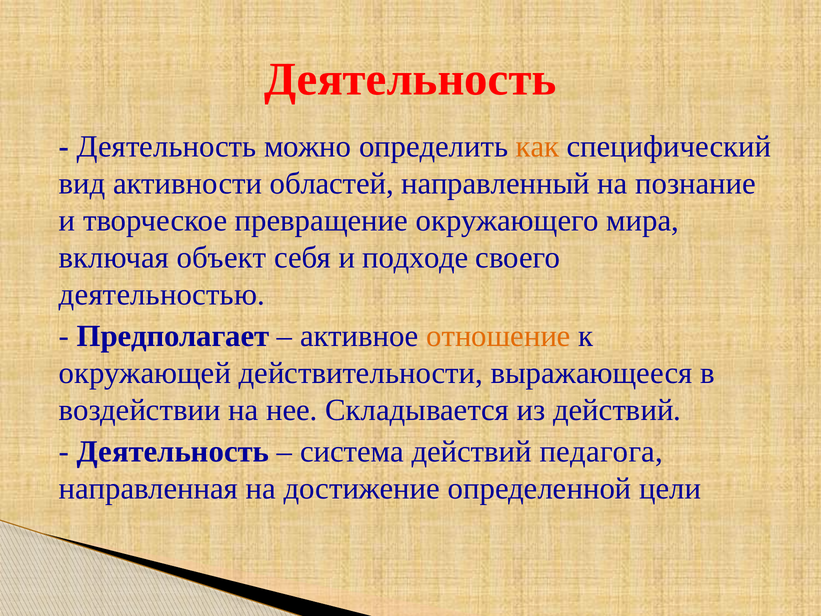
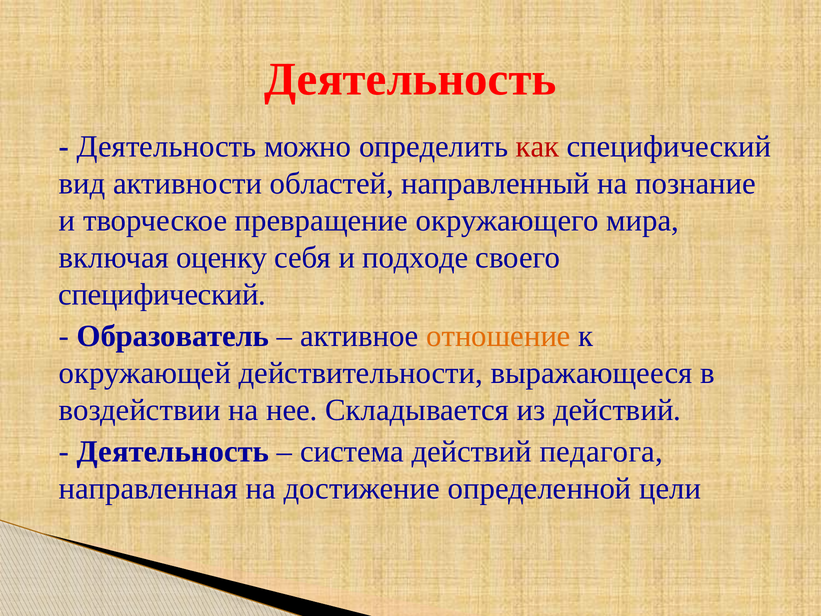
как colour: orange -> red (537, 147)
объект: объект -> оценку (222, 257)
деятельностью: деятельностью -> специфический (162, 294)
Предполагает: Предполагает -> Образователь (173, 336)
